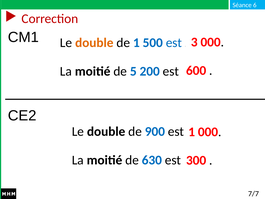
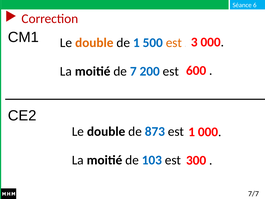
est colour: blue -> orange (174, 43)
5: 5 -> 7 (133, 71)
900: 900 -> 873 (155, 131)
630: 630 -> 103 (152, 160)
